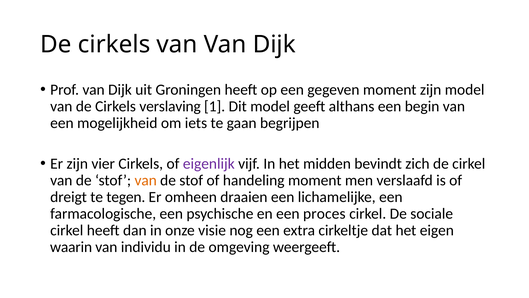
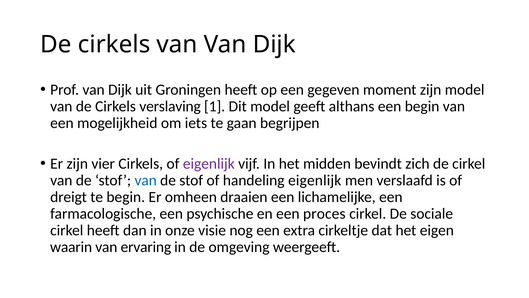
van colour: orange -> blue (146, 180)
handeling moment: moment -> eigenlijk (315, 180)
te tegen: tegen -> begin (126, 197)
individu: individu -> ervaring (146, 247)
